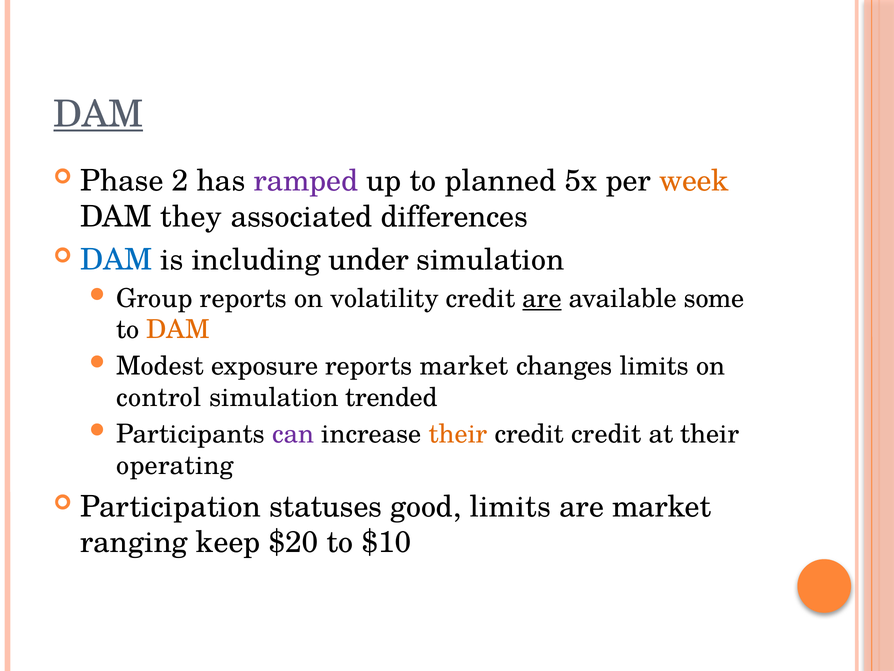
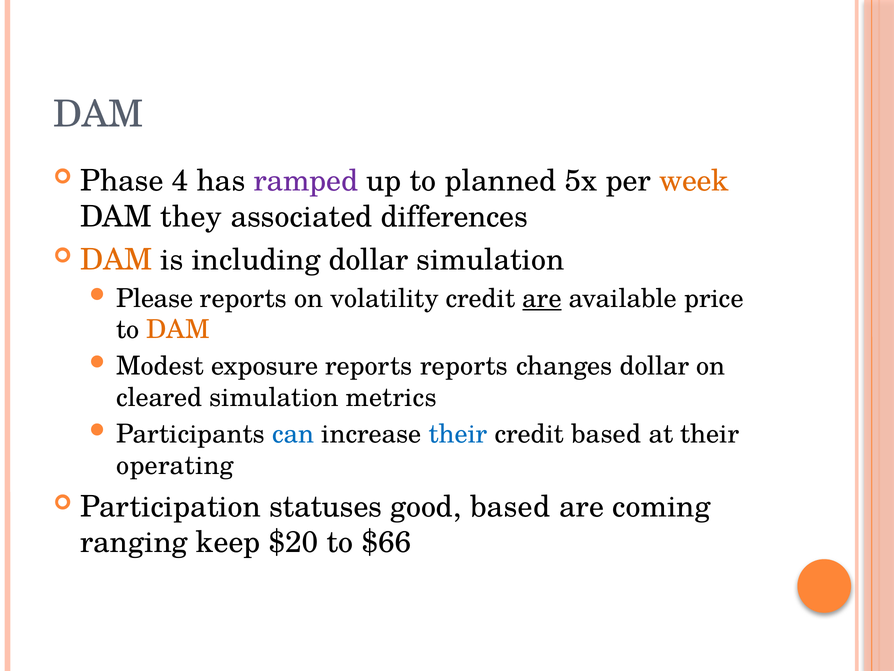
DAM underline: present -> none (98, 114)
2: 2 -> 4 (180, 181)
DAM colour: blue -> orange (116, 260)
including under: under -> dollar (369, 260)
Group: Group -> Please (155, 298)
some: some -> price (714, 298)
reports market: market -> reports (464, 366)
changes limits: limits -> dollar (654, 366)
control: control -> cleared (159, 397)
trended: trended -> metrics (391, 397)
can colour: purple -> blue (293, 434)
their colour: orange -> blue (458, 434)
credit credit: credit -> based (606, 434)
good limits: limits -> based (510, 506)
are market: market -> coming (662, 506)
$10: $10 -> $66 (386, 542)
